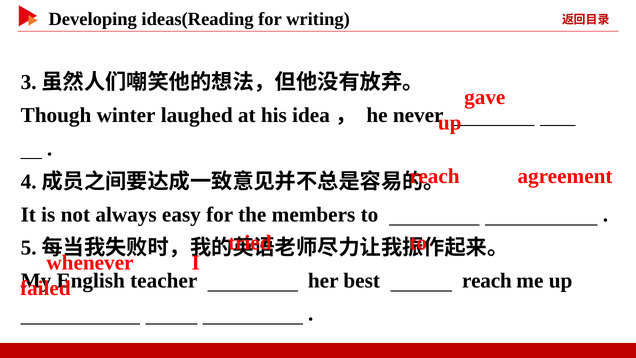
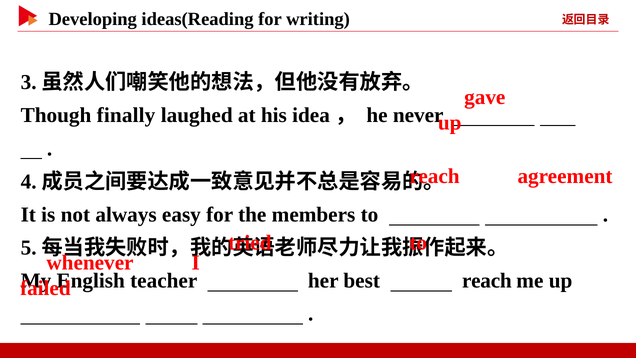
winter: winter -> finally (126, 115)
